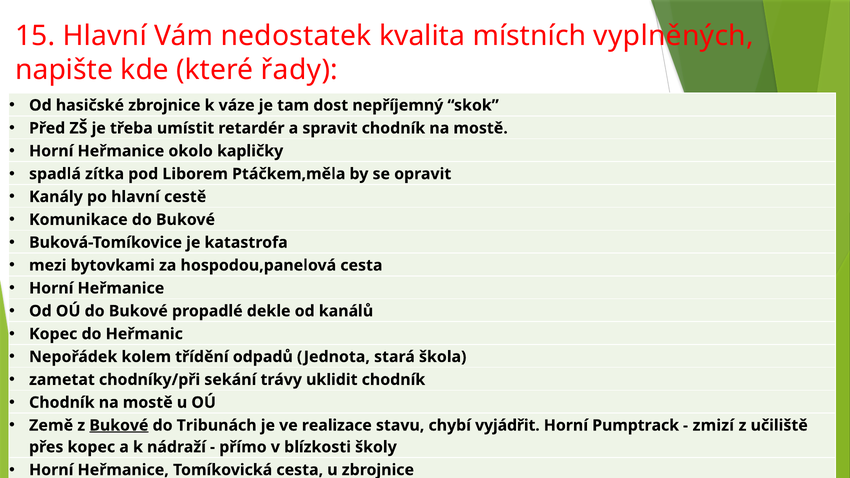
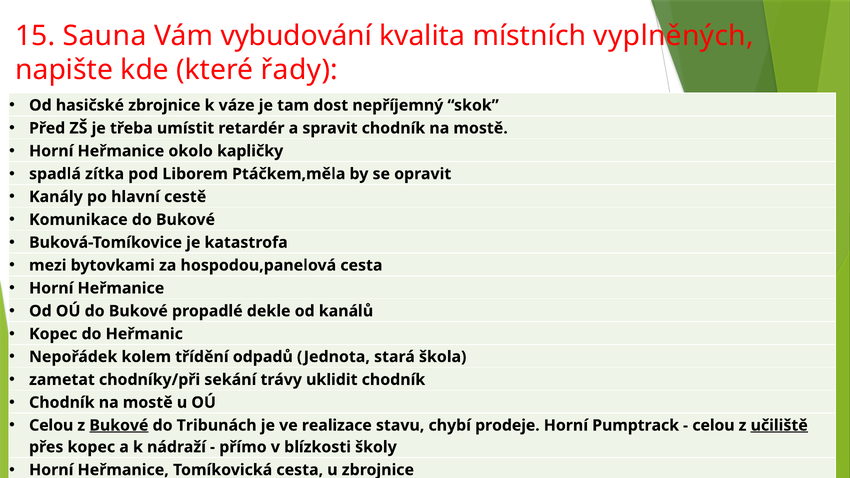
15 Hlavní: Hlavní -> Sauna (105, 36)
nedostatek: nedostatek -> vybudování (296, 36)
Země: Země -> Celou (51, 425)
vyjádřit: vyjádřit -> prodeje (507, 425)
zmizí: zmizí -> celou (713, 425)
učiliště underline: none -> present (779, 425)
